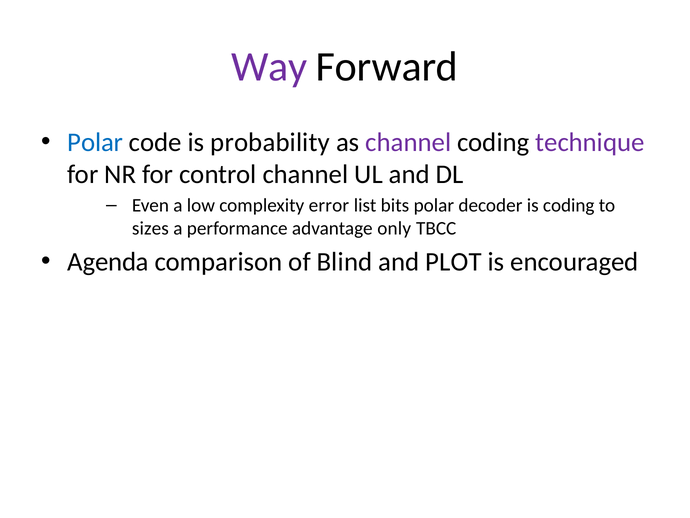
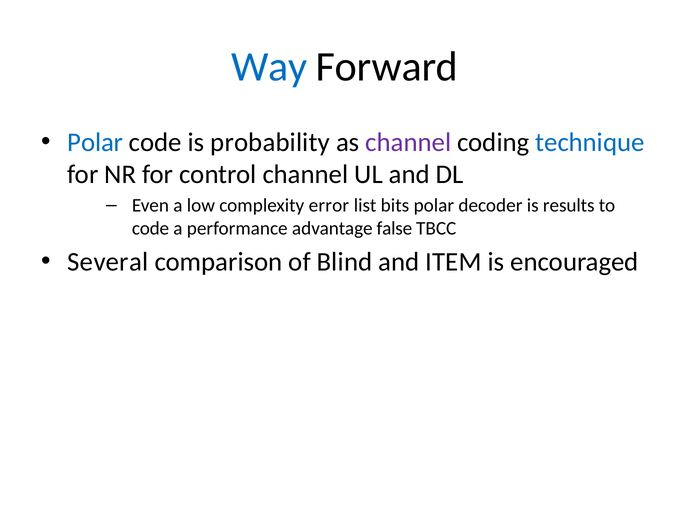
Way colour: purple -> blue (269, 67)
technique colour: purple -> blue (590, 142)
is coding: coding -> results (569, 205)
sizes: sizes -> code (151, 228)
only: only -> false (394, 228)
Agenda: Agenda -> Several (108, 262)
PLOT: PLOT -> ITEM (454, 262)
